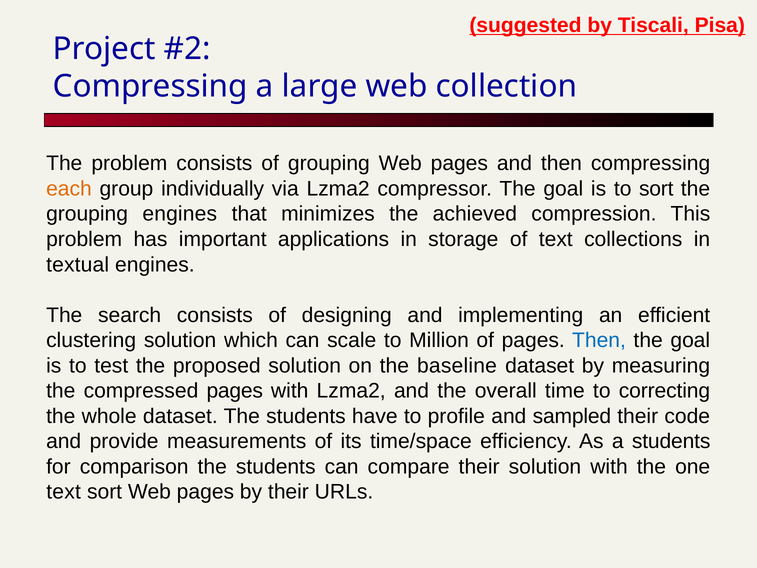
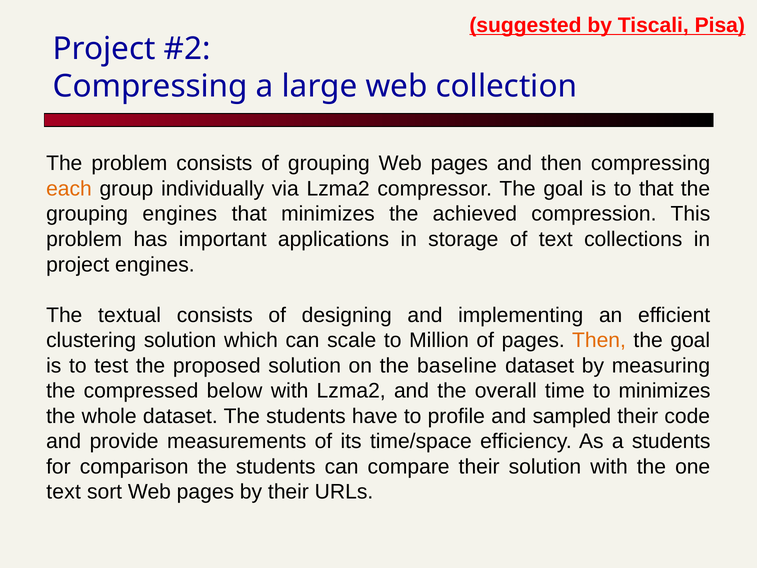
to sort: sort -> that (656, 189)
textual: textual -> project (78, 264)
search: search -> textual (130, 315)
Then colour: blue -> orange (599, 340)
compressed pages: pages -> below (235, 391)
to correcting: correcting -> minimizes (665, 391)
